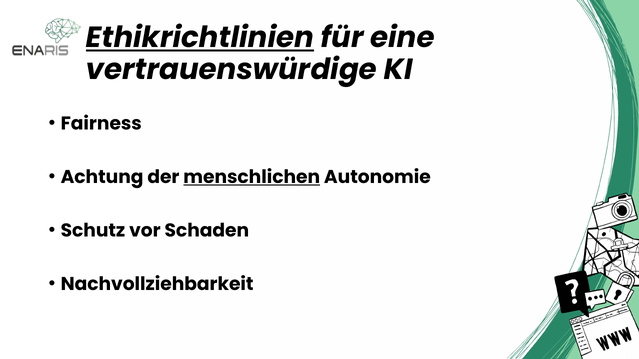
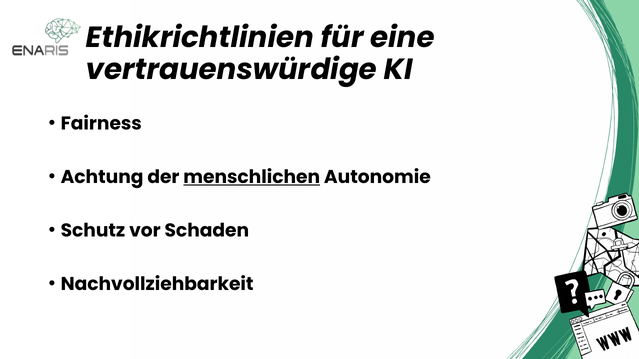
Ethikrichtlinien underline: present -> none (200, 38)
